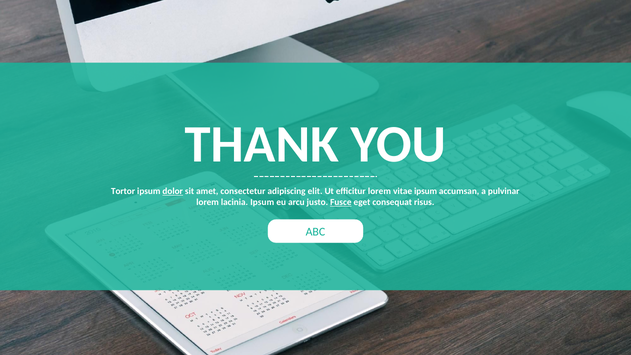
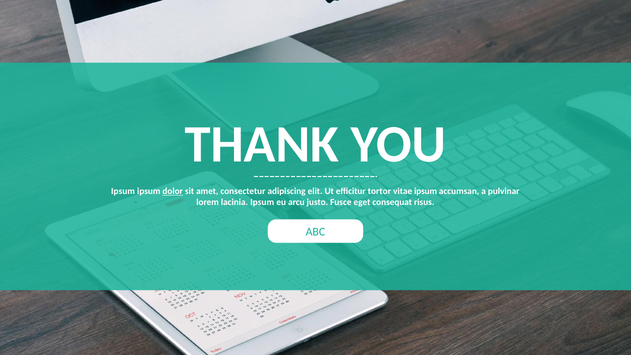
Tortor: Tortor -> Ipsum (123, 191)
efficitur lorem: lorem -> tortor (379, 191)
Fusce underline: present -> none (341, 202)
